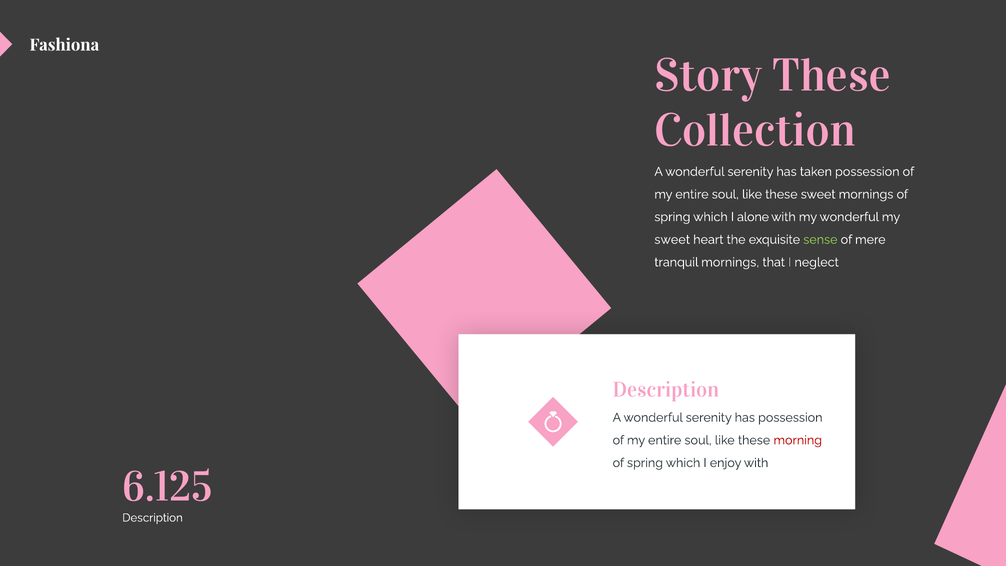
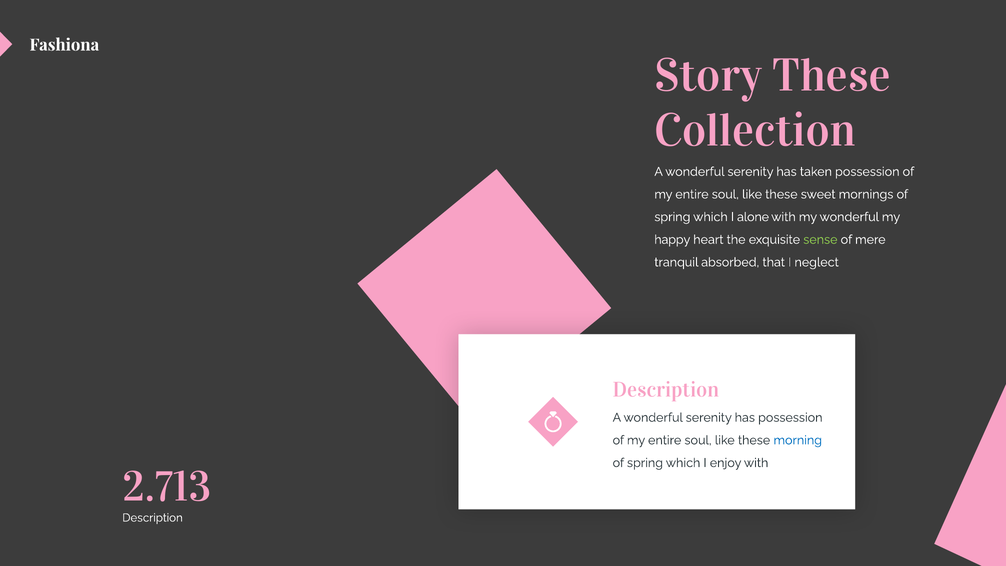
sweet: sweet -> happy (672, 240)
tranquil mornings: mornings -> absorbed (730, 262)
morning colour: red -> blue (798, 440)
6.125: 6.125 -> 2.713 (167, 487)
